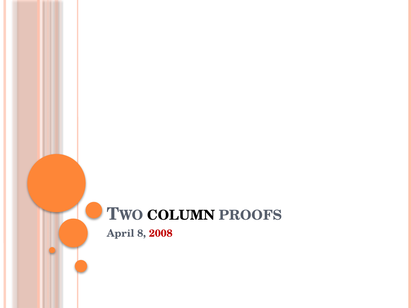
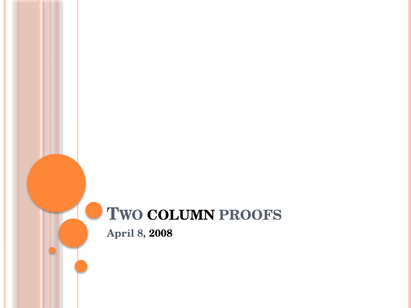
2008 colour: red -> black (161, 234)
